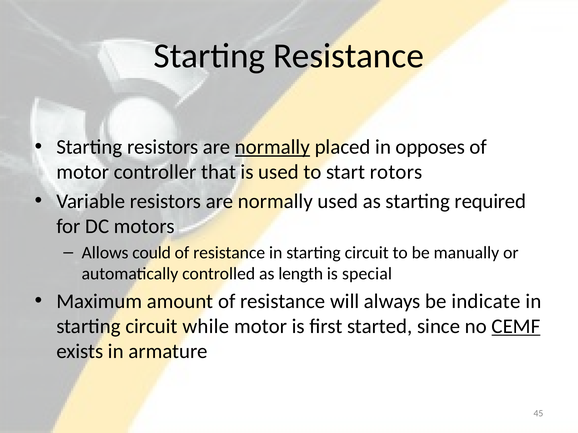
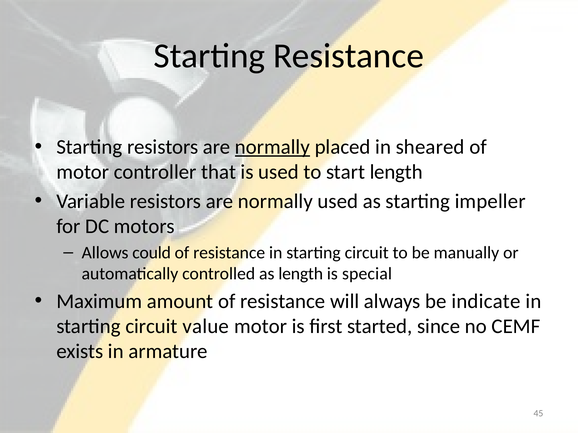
opposes: opposes -> sheared (430, 147)
start rotors: rotors -> length (396, 172)
required: required -> impeller (490, 201)
while: while -> value (206, 327)
CEMF underline: present -> none (516, 327)
